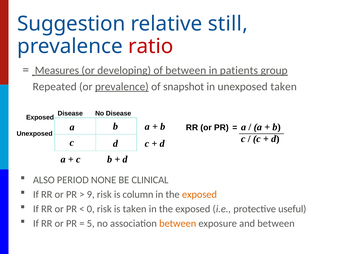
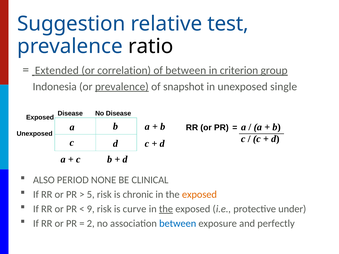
still: still -> test (228, 24)
ratio colour: red -> black (151, 46)
Measures: Measures -> Extended (57, 70)
developing: developing -> correlation (124, 70)
patients: patients -> criterion (239, 70)
Repeated: Repeated -> Indonesia (55, 87)
unexposed taken: taken -> single (284, 87)
9: 9 -> 5 (91, 195)
column: column -> chronic (138, 195)
0: 0 -> 9 (91, 209)
is taken: taken -> curve (135, 209)
the underline: none -> present (166, 209)
useful: useful -> under (292, 209)
5: 5 -> 2 (91, 224)
between colour: orange -> blue (178, 224)
and between: between -> perfectly (276, 224)
